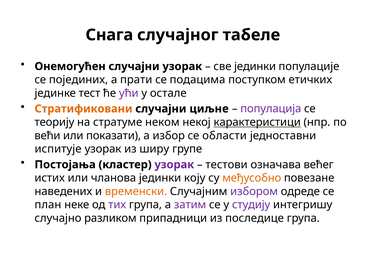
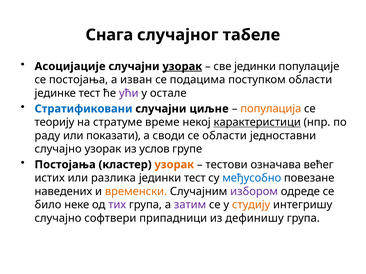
Онемогућен: Онемогућен -> Асоцијације (70, 67)
узорак underline: none -> present (182, 67)
се појединих: појединих -> постојања (79, 80)
прати: прати -> изван (136, 80)
поступком етичких: етичких -> области (310, 80)
Стратификовани colour: orange -> blue (84, 109)
популација colour: purple -> orange (271, 109)
неком: неком -> време (162, 122)
већи: већи -> раду (47, 136)
избор: избор -> своди (169, 136)
испитује: испитује -> случајно (58, 149)
ширу: ширу -> услов (154, 149)
узорак colour: purple -> orange (174, 165)
чланова: чланова -> разлика (113, 178)
јединки коју: коју -> тест (195, 178)
међусобно colour: orange -> blue (252, 178)
план: план -> било (48, 205)
студију colour: purple -> orange (251, 205)
разликом: разликом -> софтвери (110, 219)
последице: последице -> дефинишу (254, 219)
